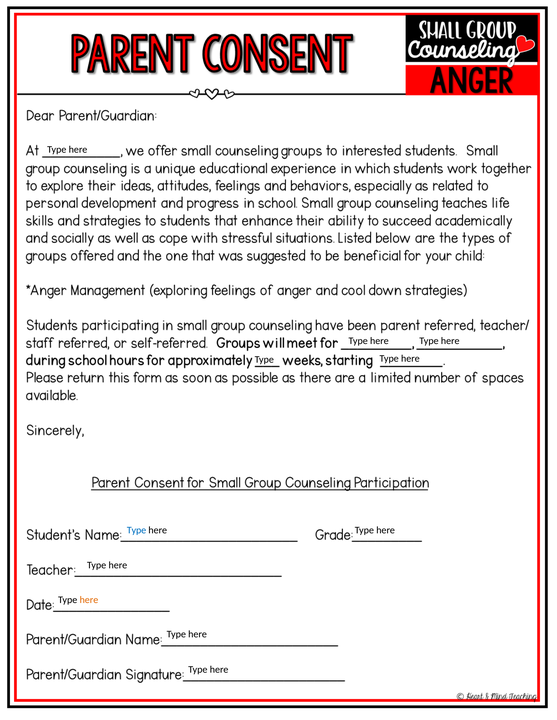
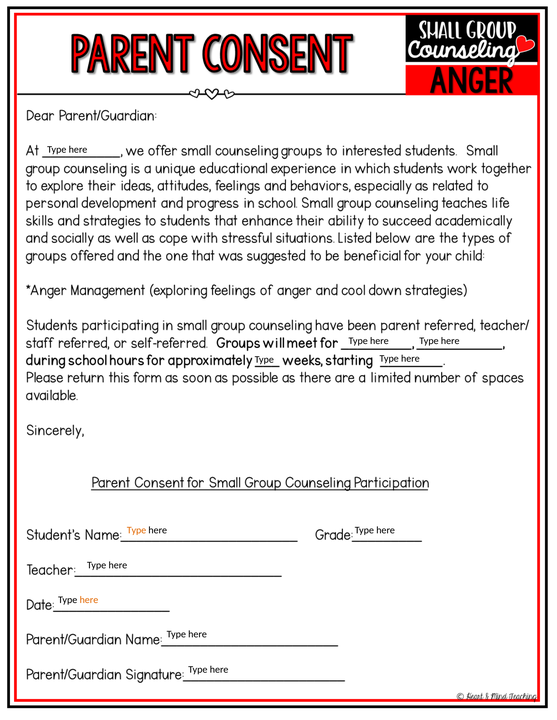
Type colour: blue -> orange (137, 531)
